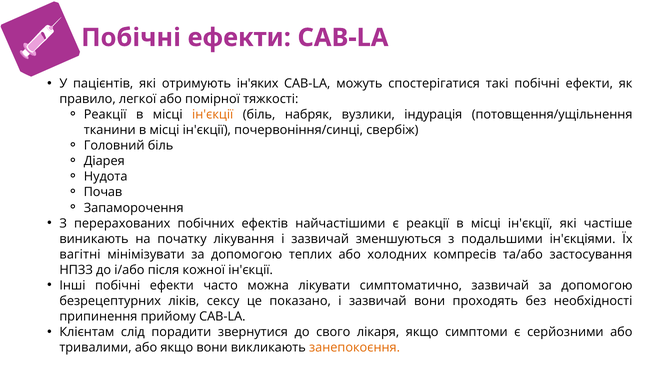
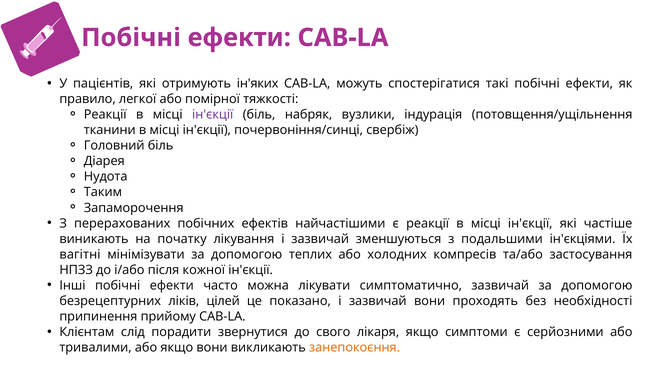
ін'єкції colour: orange -> purple (213, 114)
Почав: Почав -> Таким (103, 192)
сексу: сексу -> цілей (223, 301)
